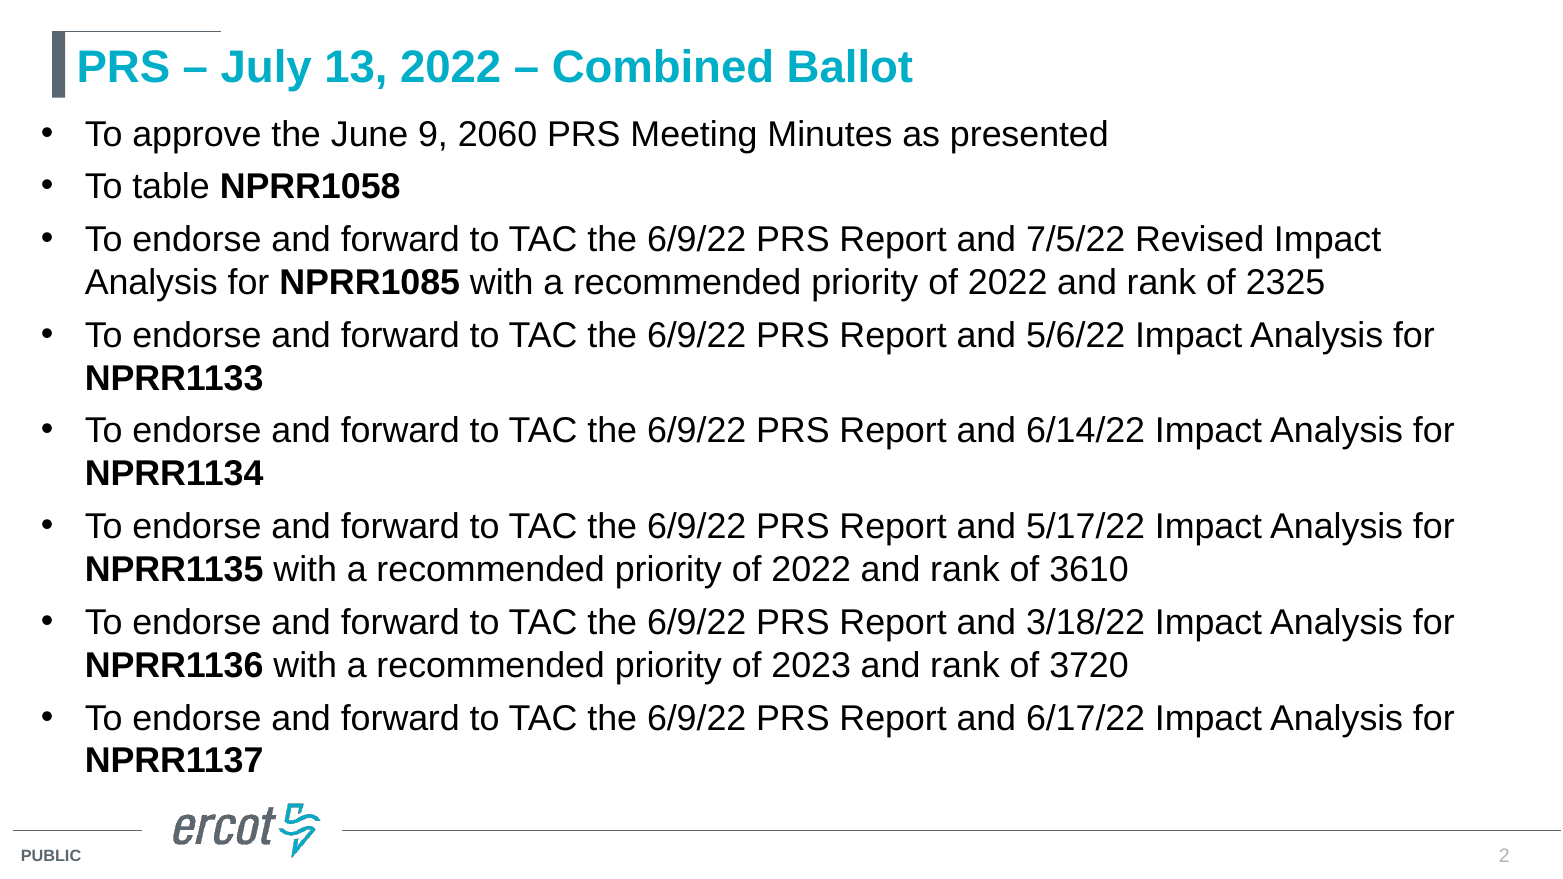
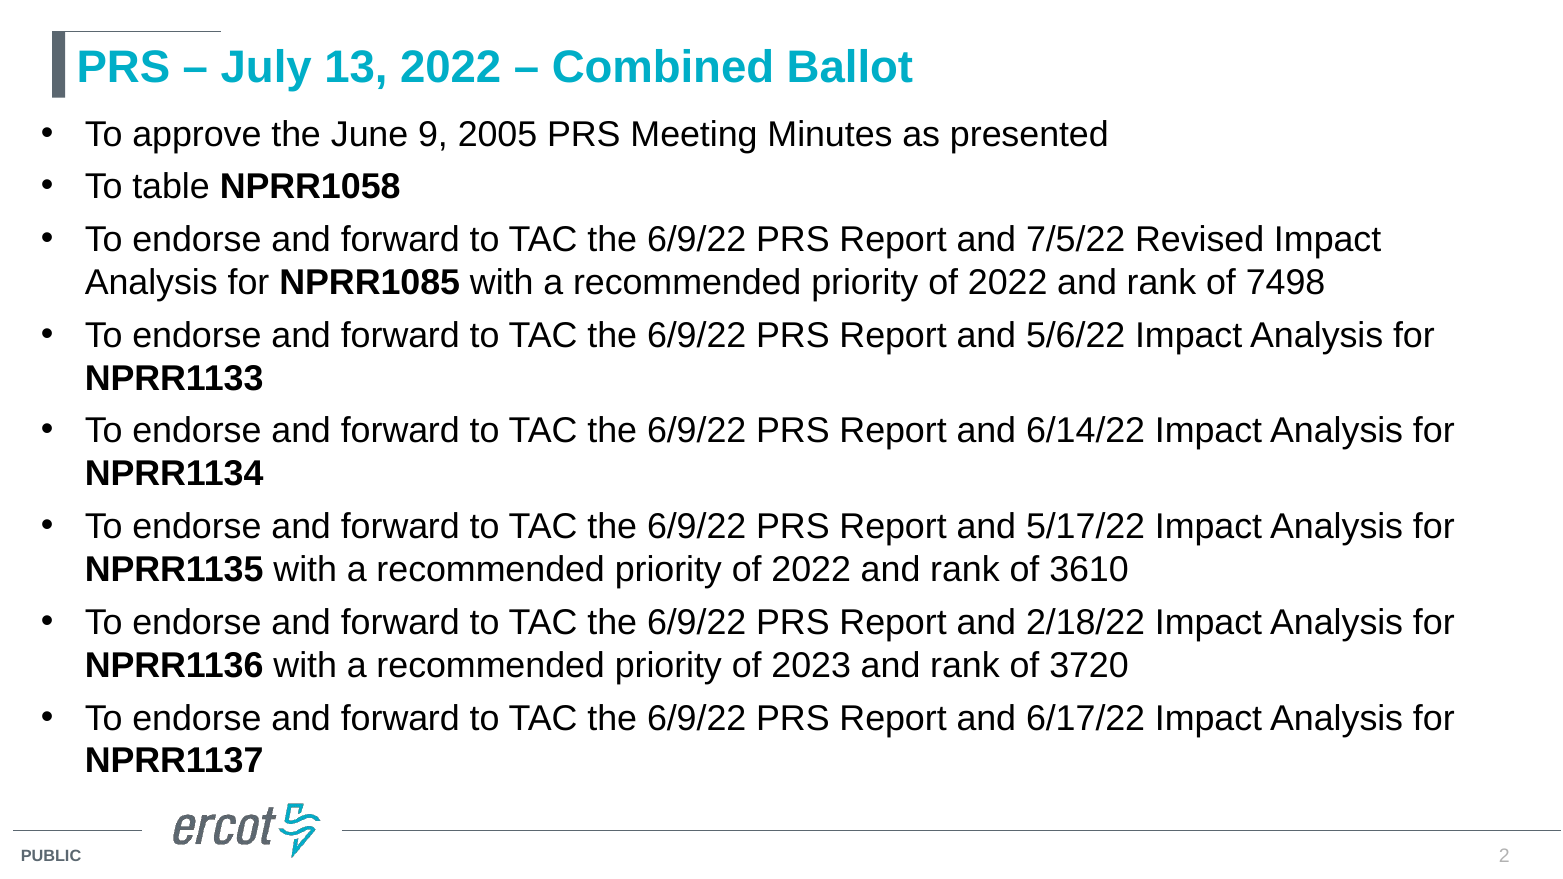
2060: 2060 -> 2005 (497, 134)
2325: 2325 -> 7498 (1286, 283)
3/18/22: 3/18/22 -> 2/18/22 (1086, 623)
